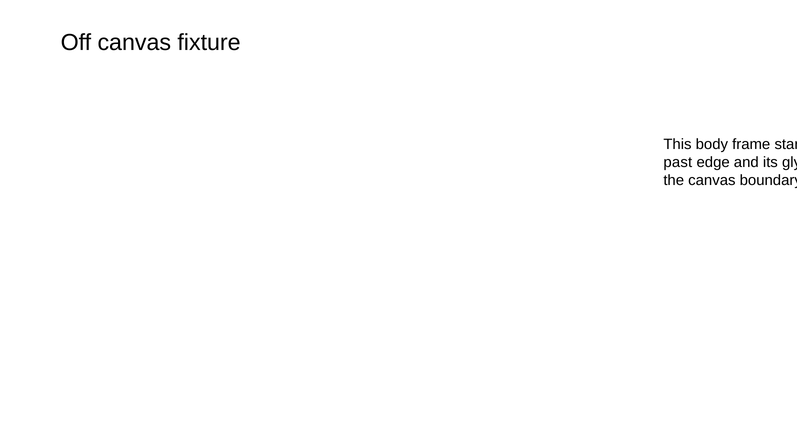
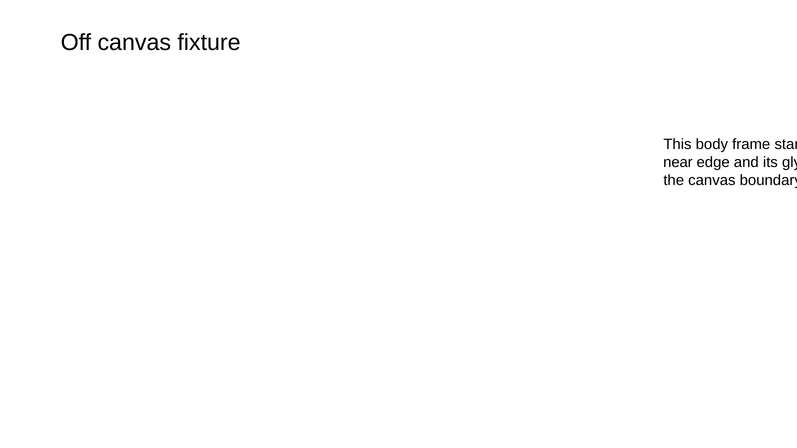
past: past -> near (678, 162)
